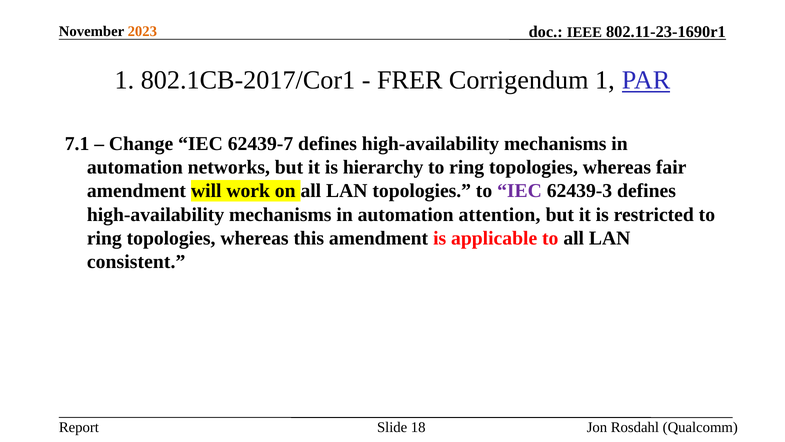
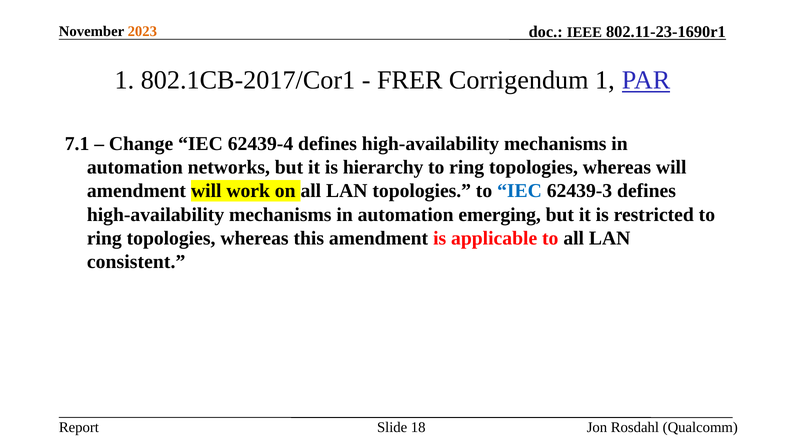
62439-7: 62439-7 -> 62439-4 (260, 144)
whereas fair: fair -> will (671, 167)
IEC colour: purple -> blue (519, 191)
attention: attention -> emerging (500, 214)
